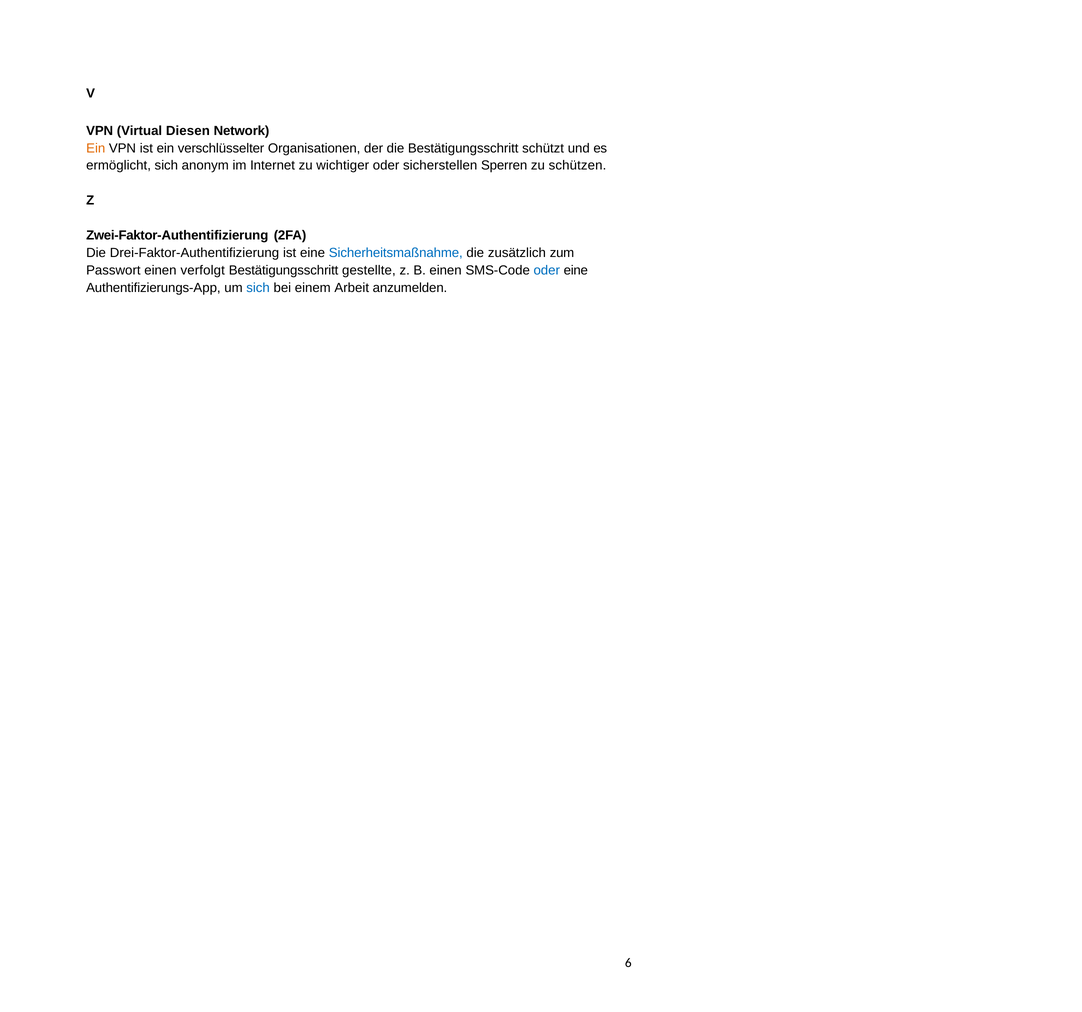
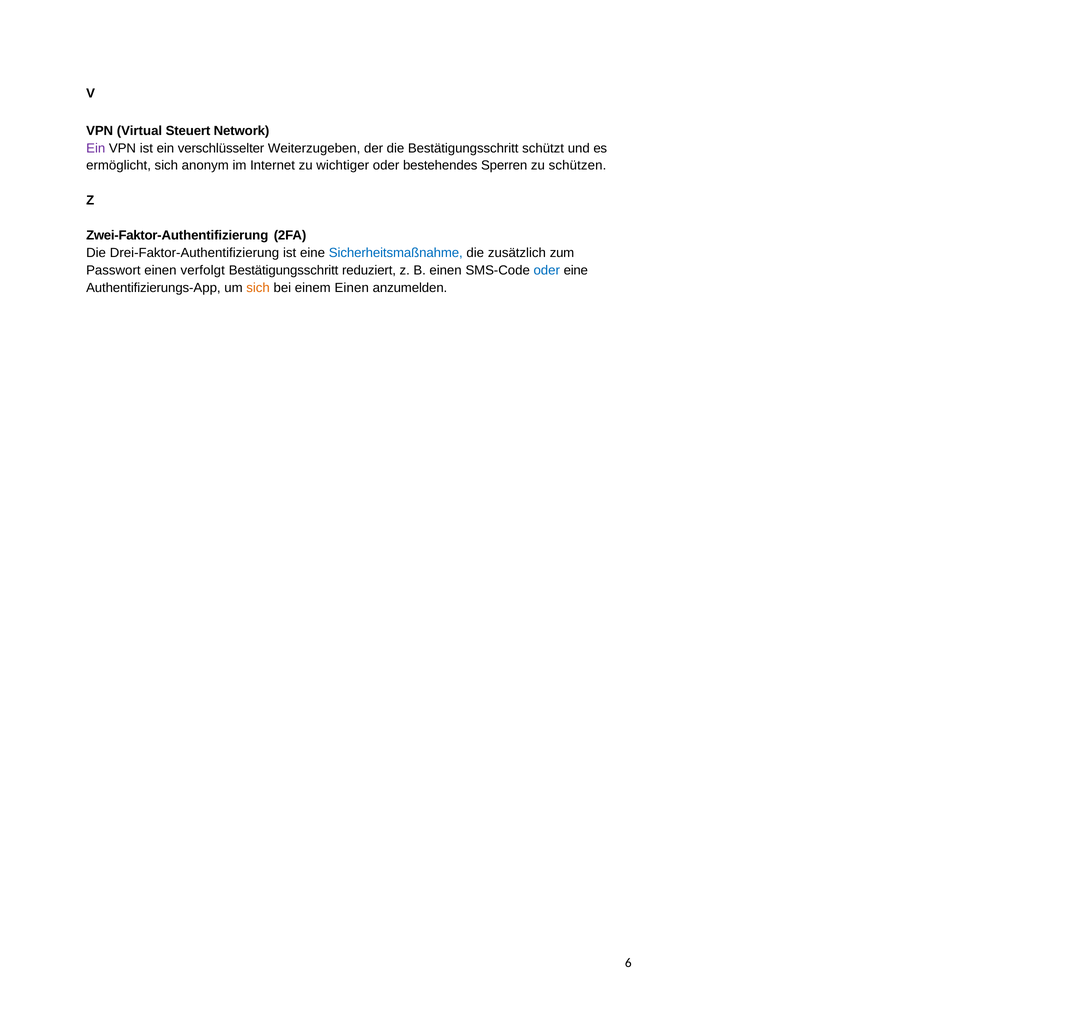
Diesen: Diesen -> Steuert (188, 131)
Ein colour: orange -> purple (96, 148)
Organisationen: Organisationen -> Weiterzugeben (314, 148)
sicherstellen: sicherstellen -> bestehendes (440, 166)
gestellte: gestellte -> reduziert (369, 271)
sich colour: blue -> orange (258, 288)
einem Arbeit: Arbeit -> Einen (352, 288)
